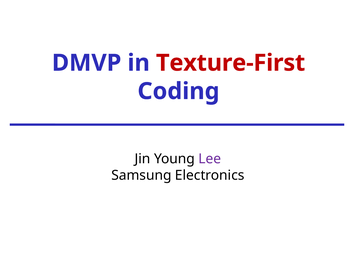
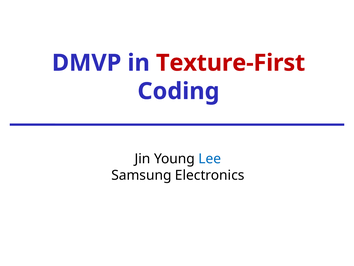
Lee colour: purple -> blue (210, 158)
